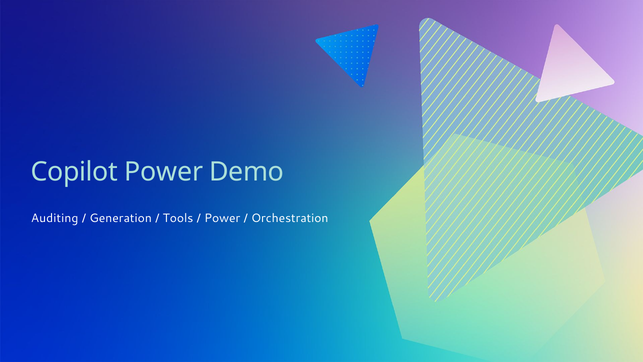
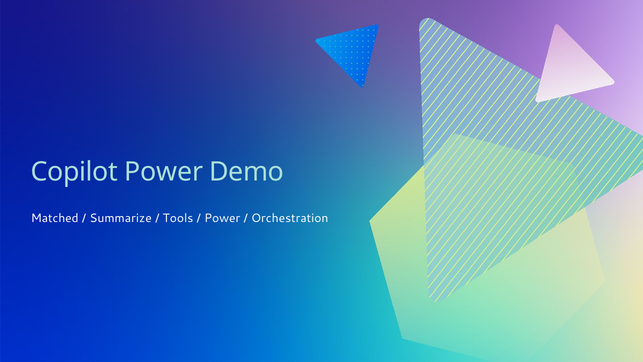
Auditing: Auditing -> Matched (55, 218)
Generation: Generation -> Summarize (121, 218)
